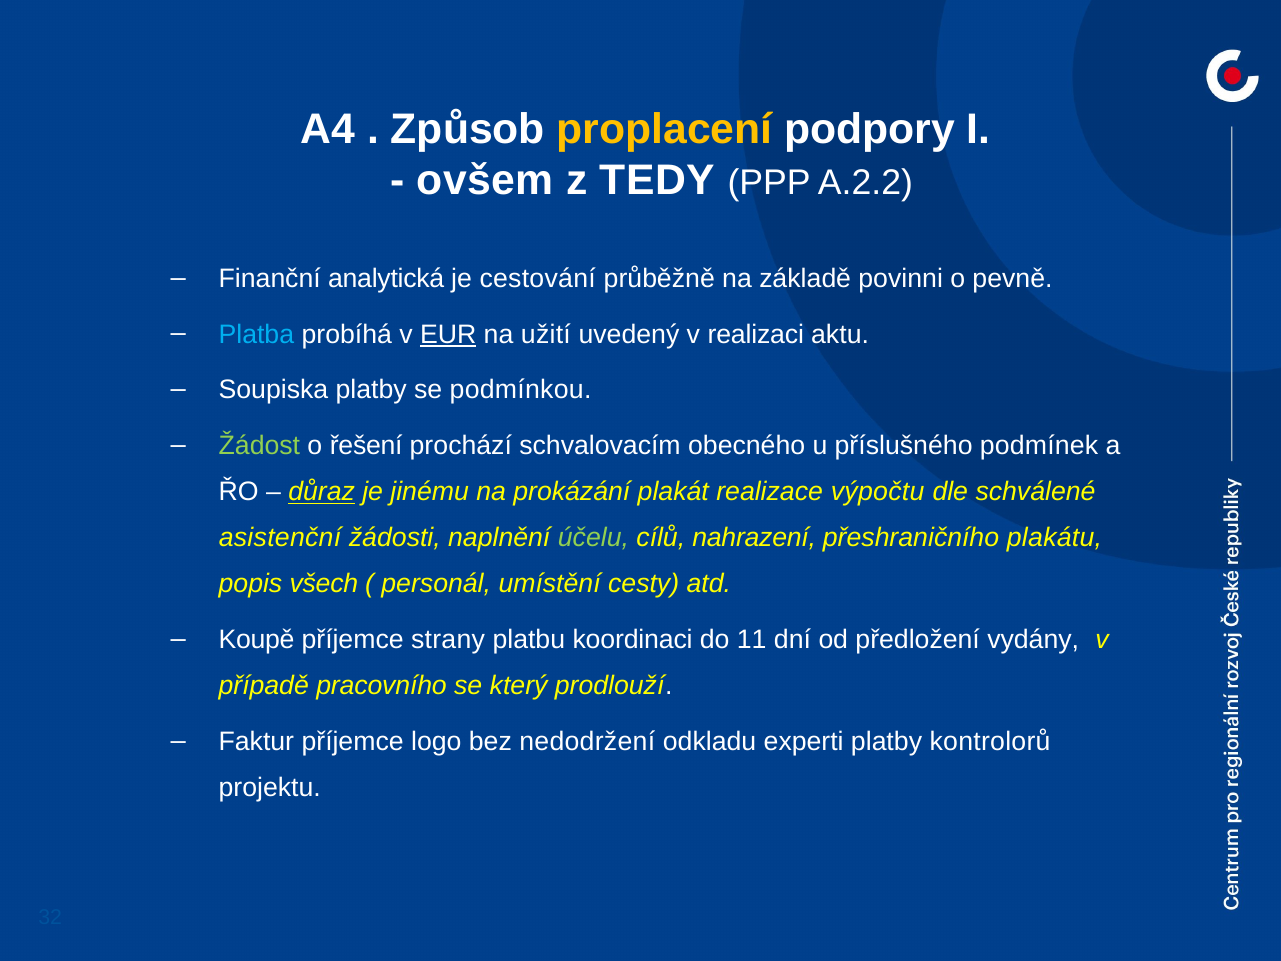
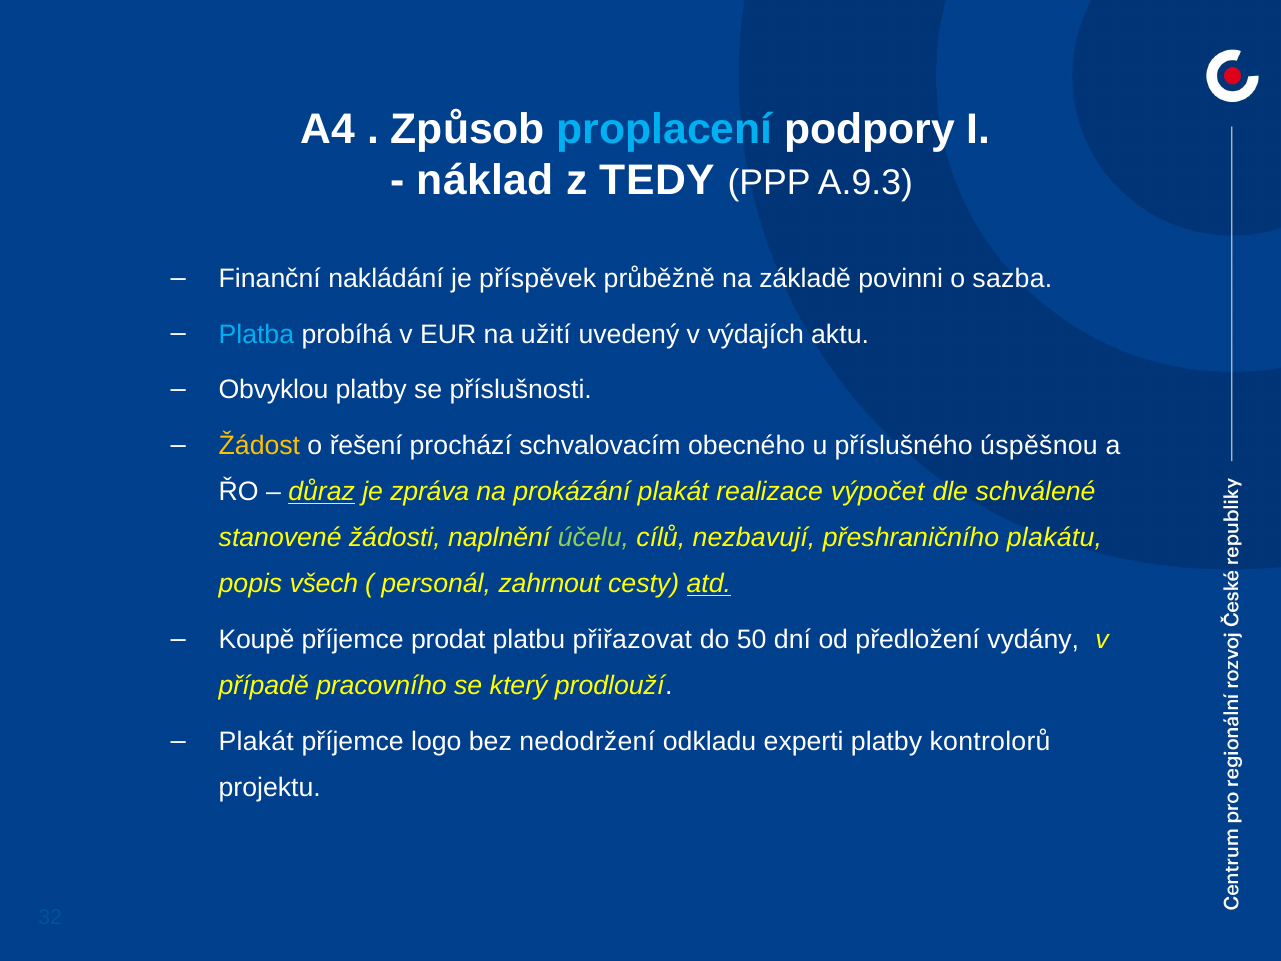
proplacení colour: yellow -> light blue (665, 130)
ovšem: ovšem -> náklad (485, 181)
A.2.2: A.2.2 -> A.9.3 (865, 183)
analytická: analytická -> nakládání (386, 279)
cestování: cestování -> příspěvek (538, 279)
pevně: pevně -> sazba (1012, 279)
EUR underline: present -> none (448, 334)
realizaci: realizaci -> výdajích (756, 334)
Soupiska: Soupiska -> Obvyklou (274, 390)
podmínkou: podmínkou -> příslušnosti (521, 390)
Žádost colour: light green -> yellow (259, 446)
podmínek: podmínek -> úspěšnou (1039, 446)
jinému: jinému -> zpráva (430, 492)
výpočtu: výpočtu -> výpočet (878, 492)
asistenční: asistenční -> stanovené (280, 538)
nahrazení: nahrazení -> nezbavují (754, 538)
umístění: umístění -> zahrnout (550, 584)
atd underline: none -> present (709, 584)
strany: strany -> prodat (448, 640)
koordinaci: koordinaci -> přiřazovat (632, 640)
11: 11 -> 50 (752, 640)
Faktur: Faktur -> Plakát (256, 741)
